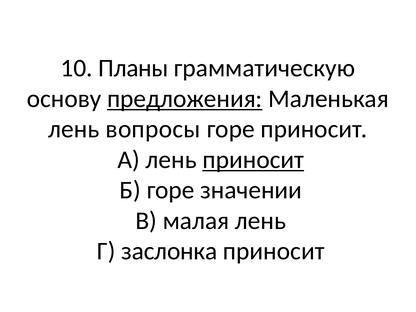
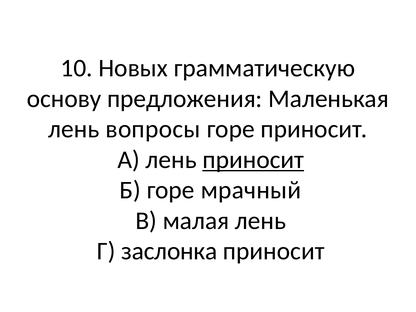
Планы: Планы -> Новых (133, 68)
предложения underline: present -> none (185, 99)
значении: значении -> мрачный (251, 190)
